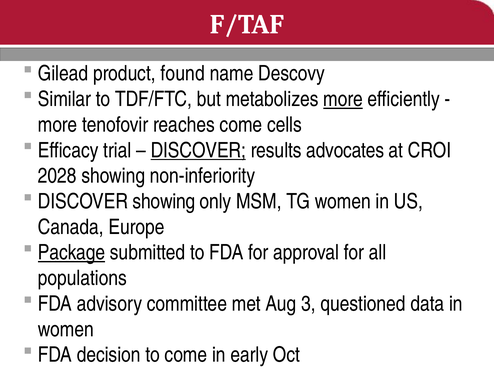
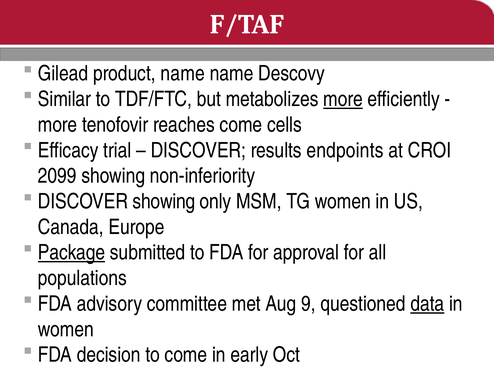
product found: found -> name (183, 74)
DISCOVER underline: present -> none (198, 150)
advocates: advocates -> endpoints (345, 150)
2028: 2028 -> 2099 (57, 176)
3: 3 -> 9 (308, 303)
data underline: none -> present (427, 303)
